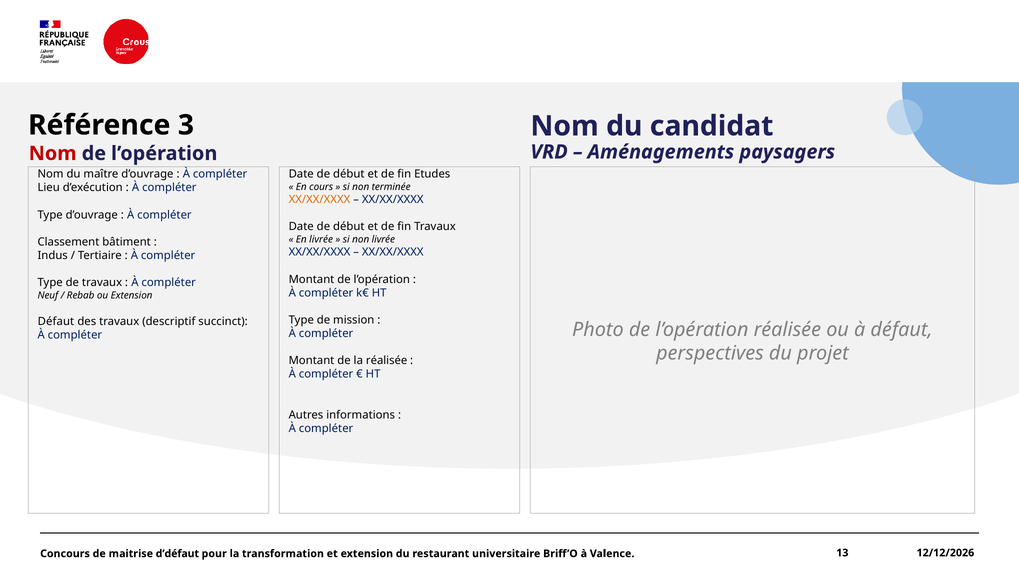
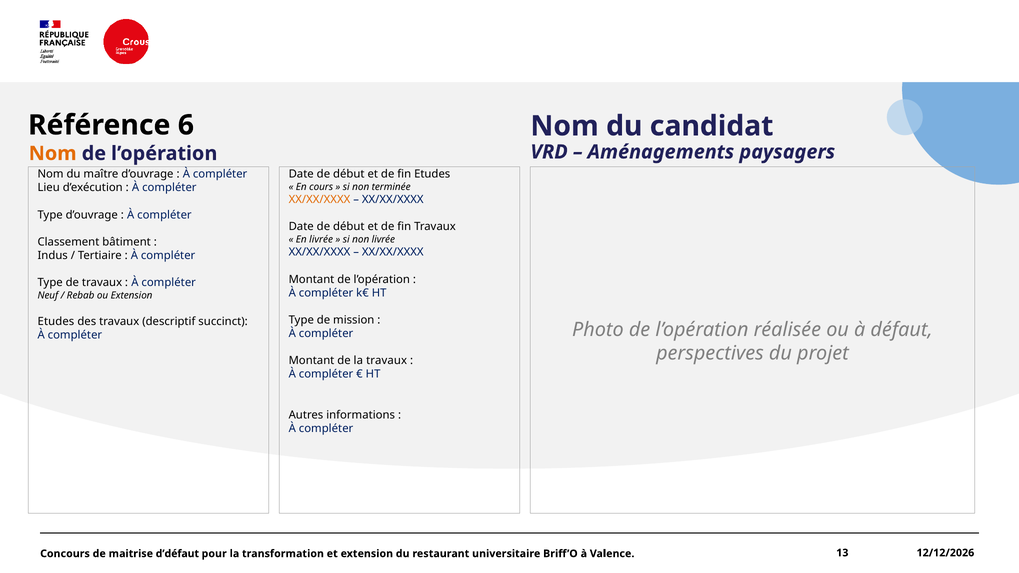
3: 3 -> 6 (186, 125)
Nom colour: red -> orange (53, 154)
Défaut: Défaut -> Etudes (56, 322)
la réalisée: réalisée -> travaux (387, 361)
